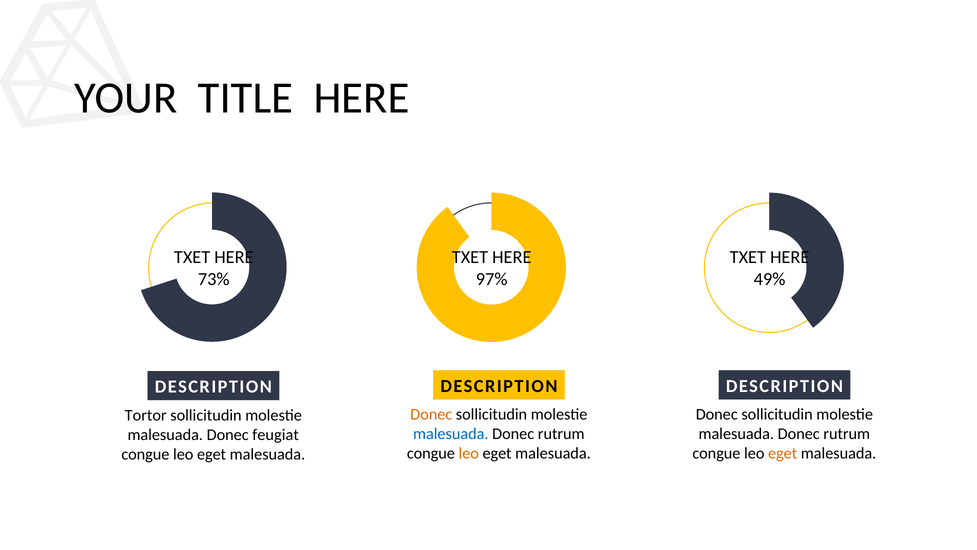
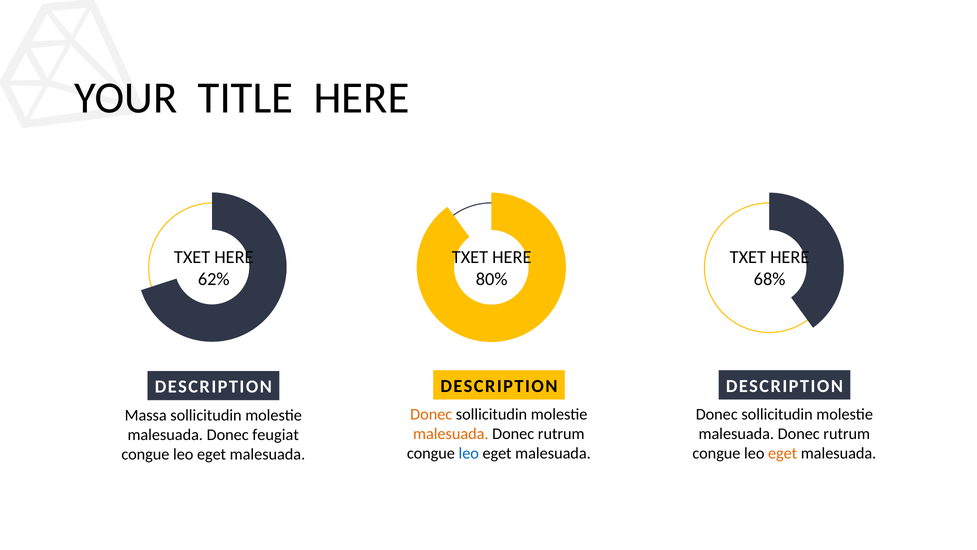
73%: 73% -> 62% (214, 279)
97%: 97% -> 80% (492, 279)
49%: 49% -> 68% (770, 279)
Tortor: Tortor -> Massa (146, 415)
malesuada colour: blue -> orange (451, 434)
leo colour: orange -> blue (469, 453)
